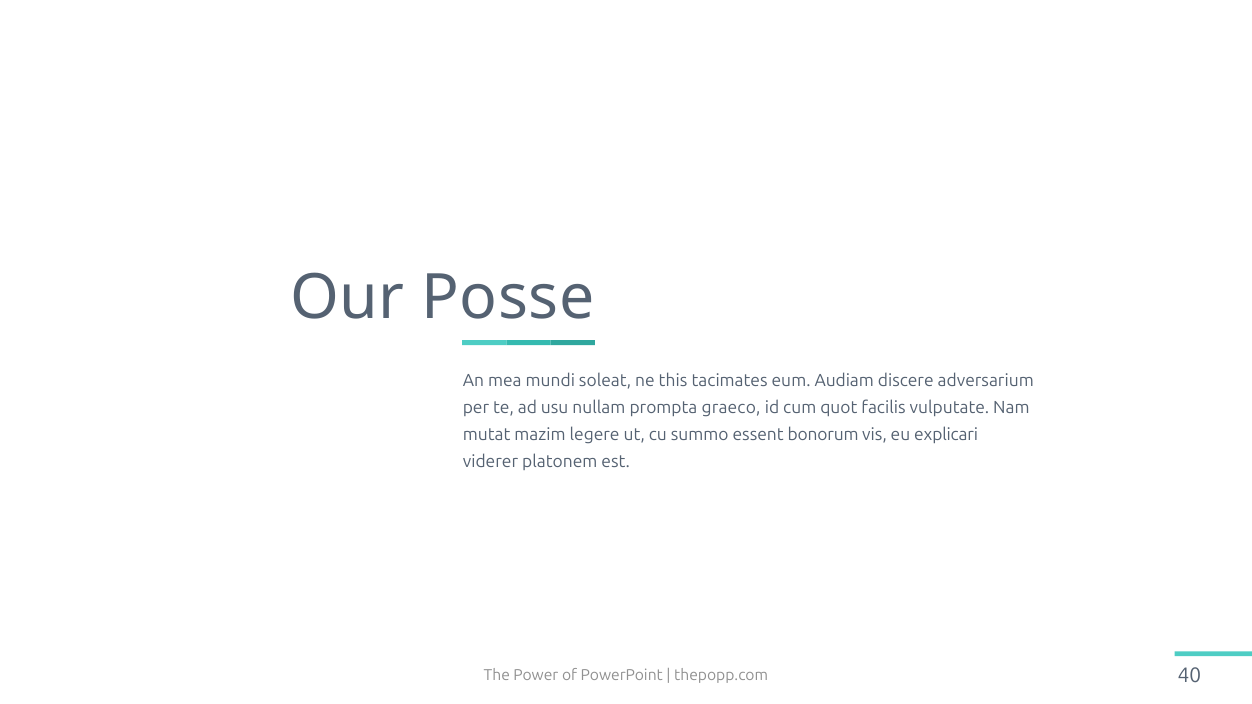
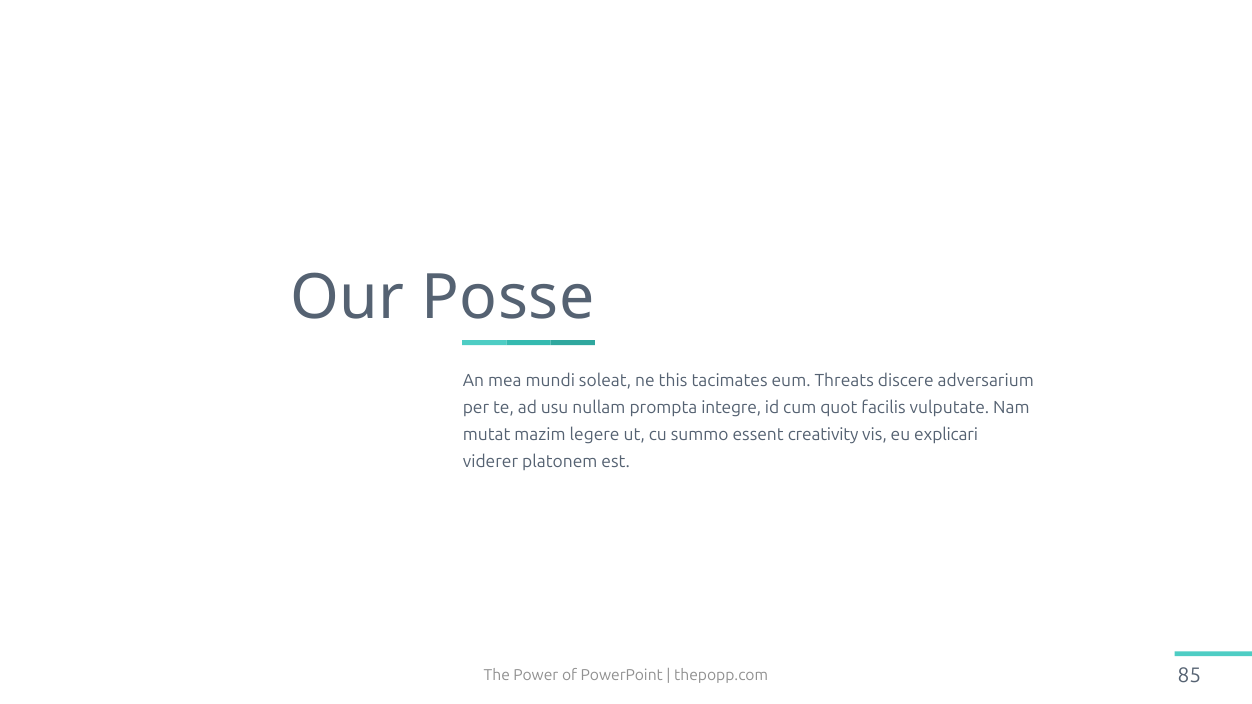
Audiam: Audiam -> Threats (844, 381)
graeco: graeco -> integre (731, 408)
bonorum: bonorum -> creativity (823, 435)
40: 40 -> 85 (1189, 675)
